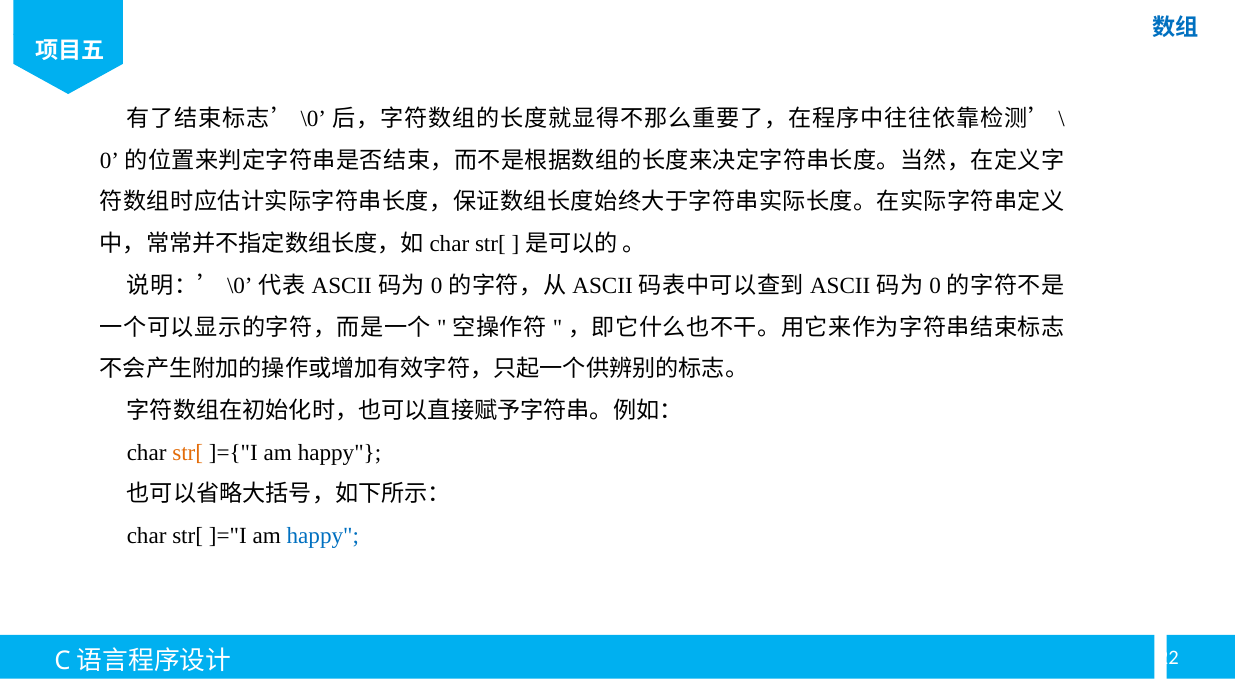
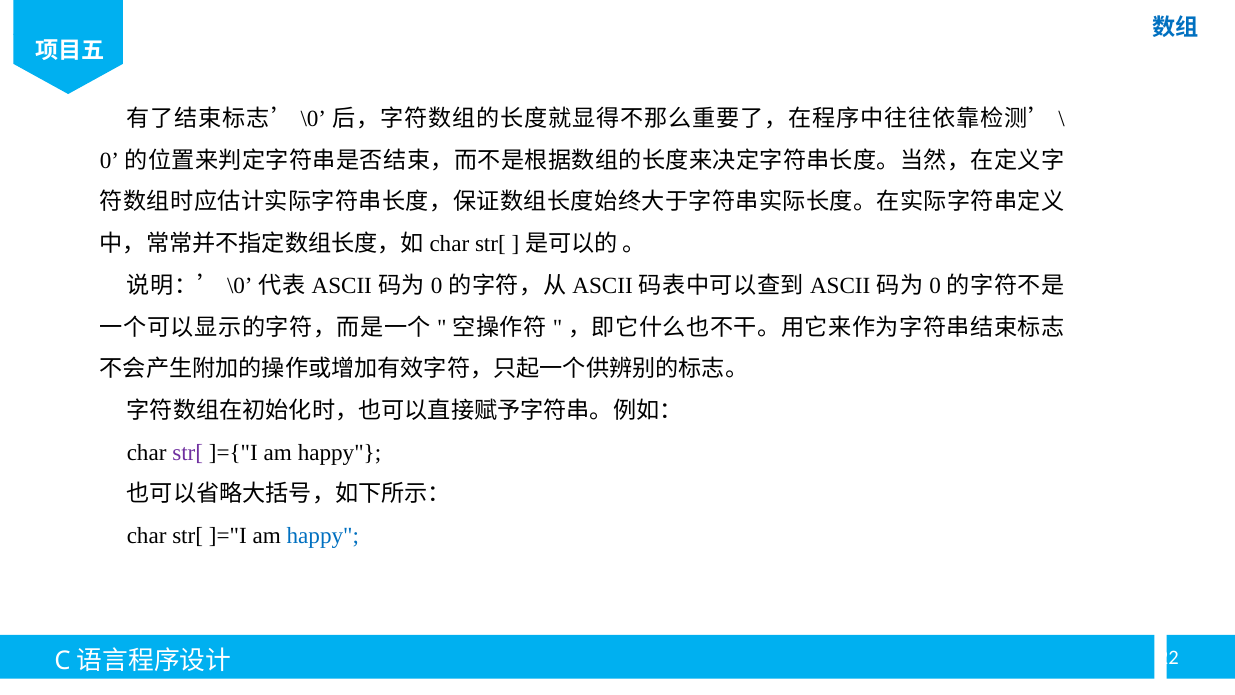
str[ colour: orange -> purple (188, 452)
